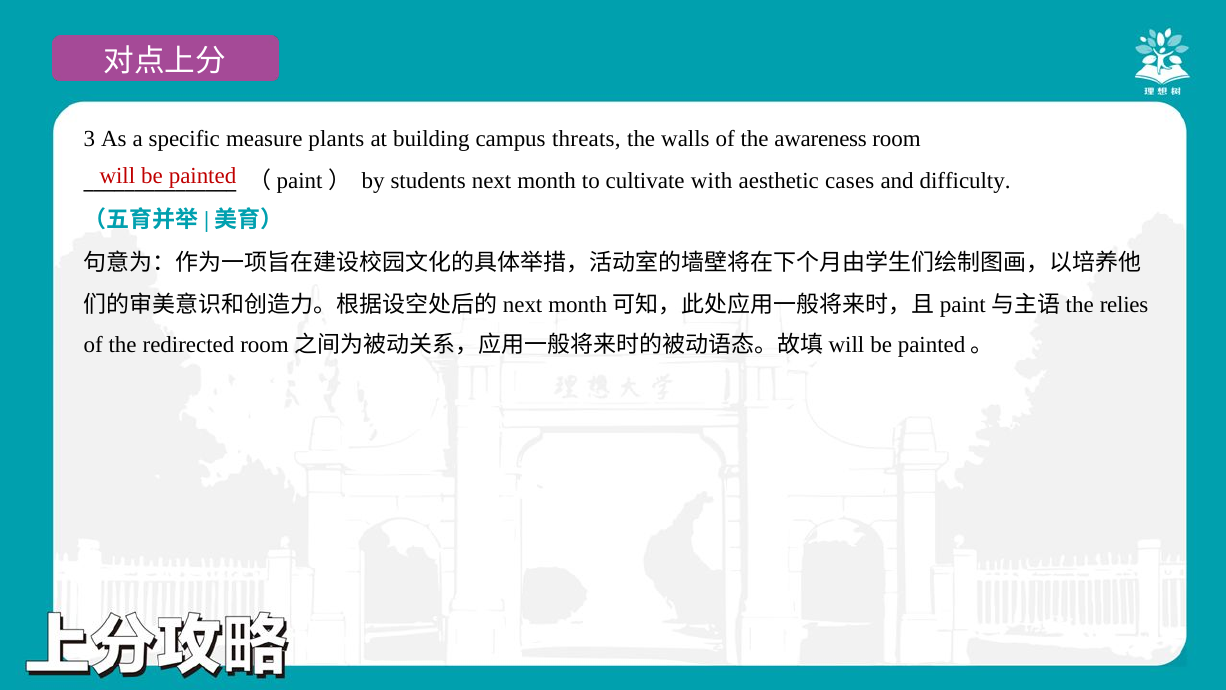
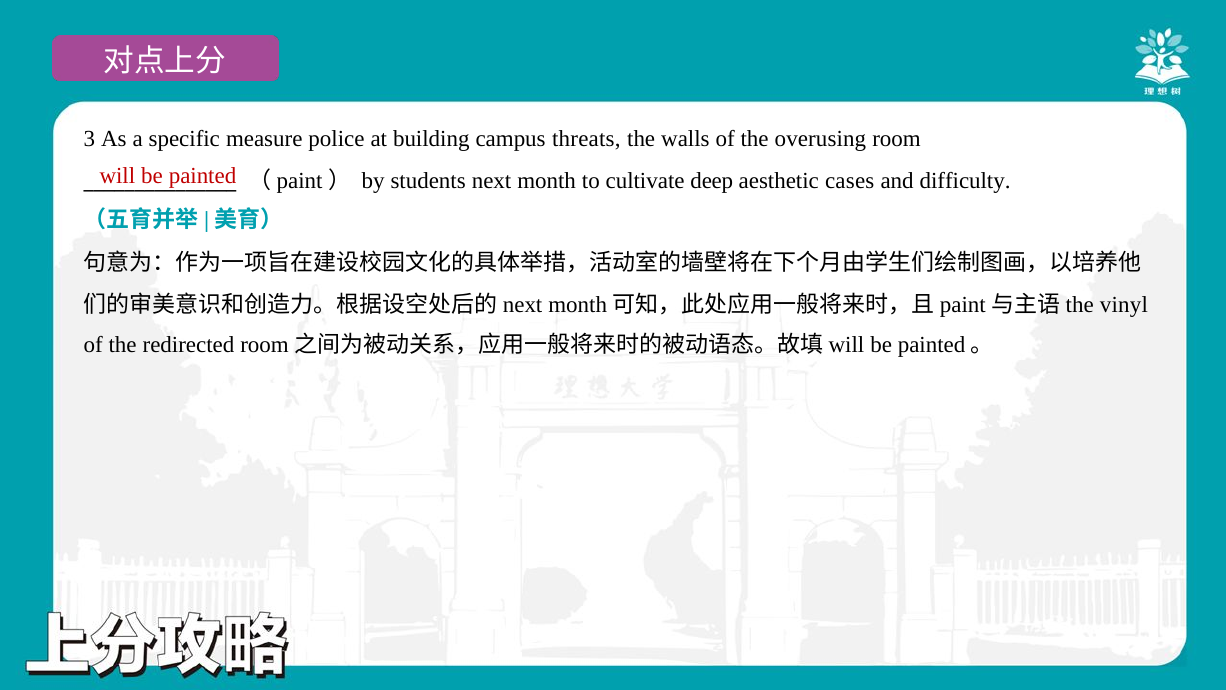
plants: plants -> police (336, 138)
awareness: awareness -> overusing (820, 138)
with: with -> deep (712, 181)
relies: relies -> vinyl (1124, 305)
